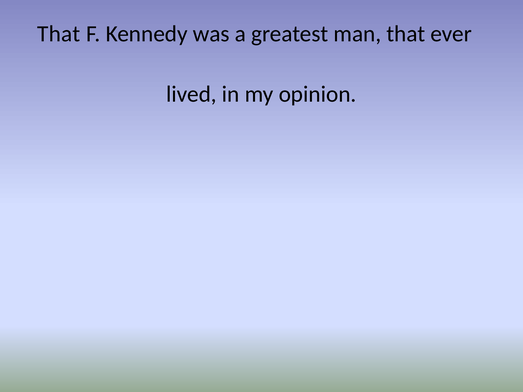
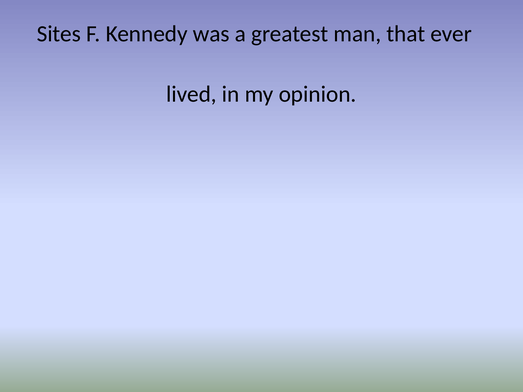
That: That -> Sites (59, 34)
